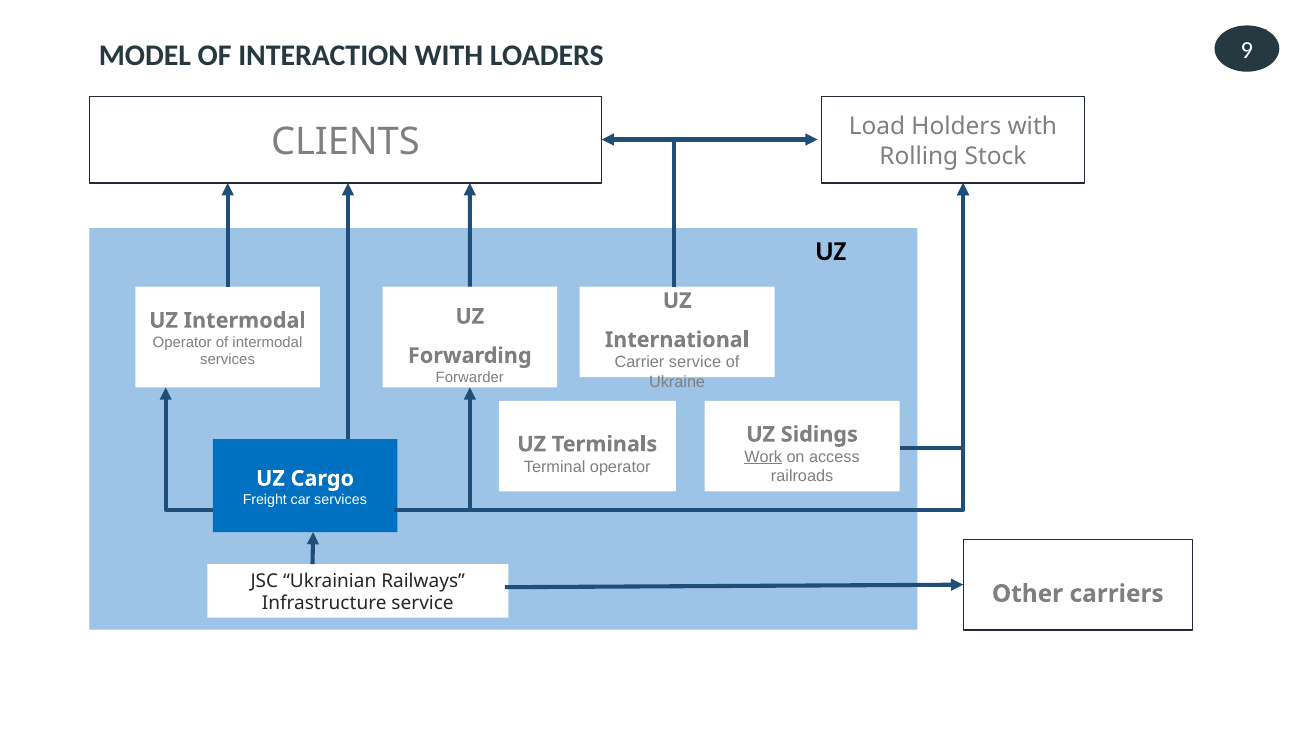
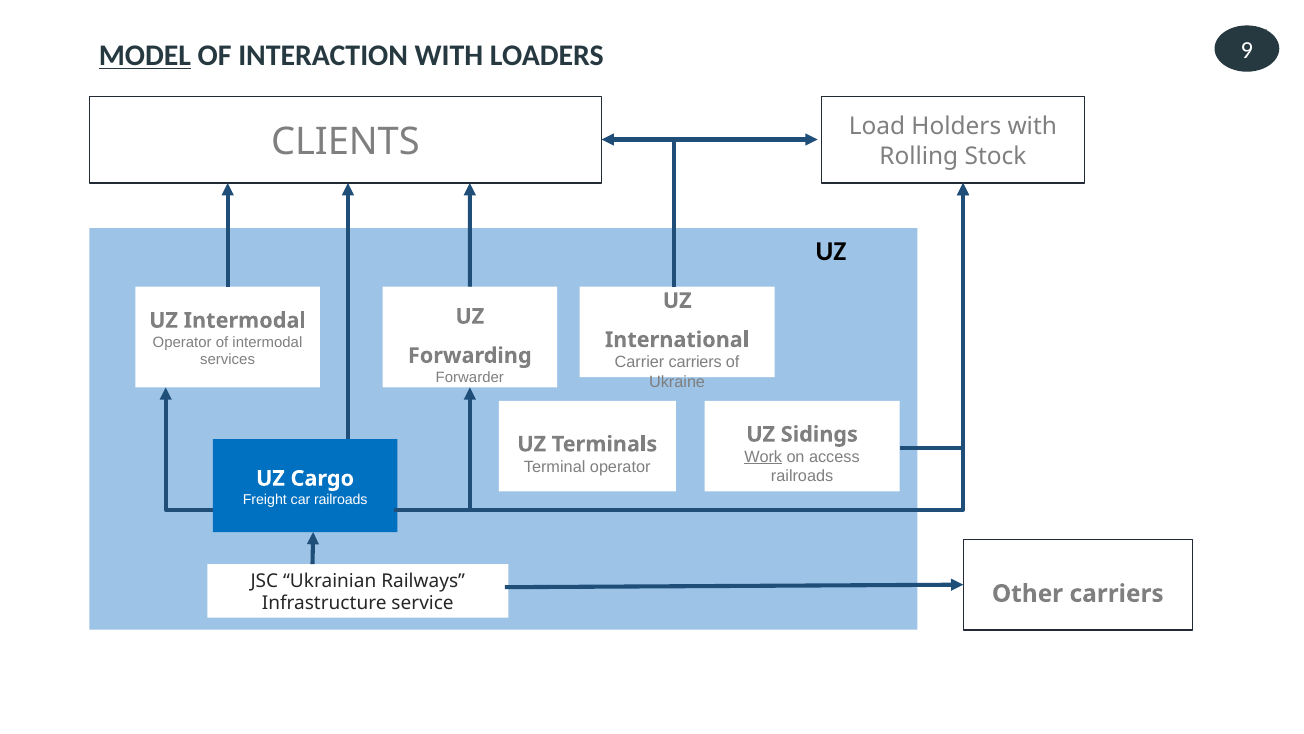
MODEL underline: none -> present (145, 56)
Carrier service: service -> carriers (695, 362)
car services: services -> railroads (341, 499)
